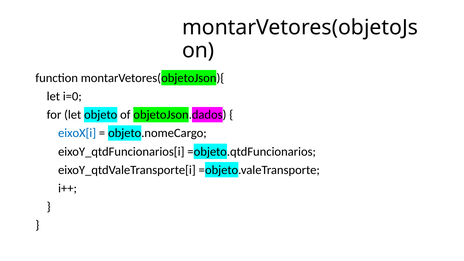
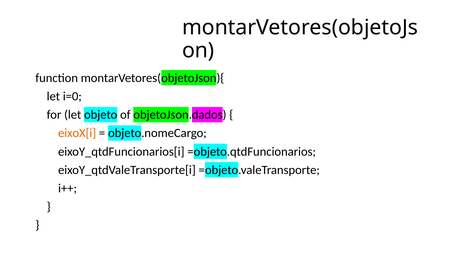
eixoX[i colour: blue -> orange (77, 133)
